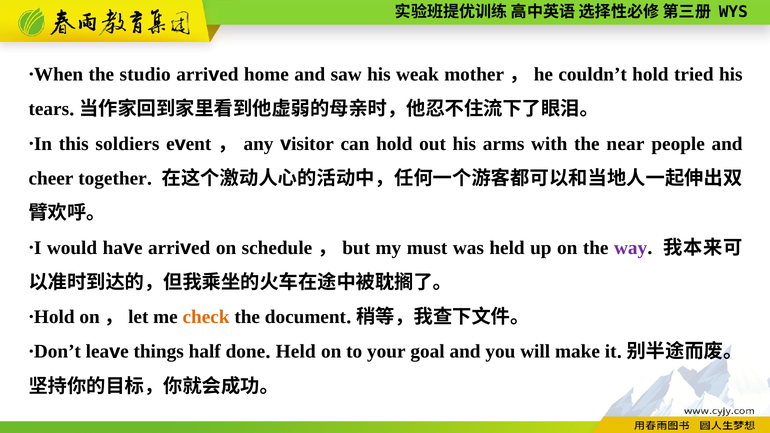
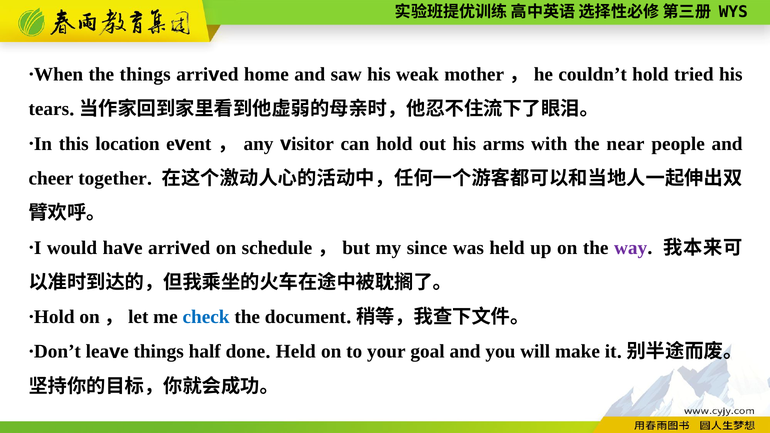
the studio: studio -> things (145, 74)
soldiers: soldiers -> location (128, 144)
must: must -> since (427, 248)
check colour: orange -> blue (206, 317)
